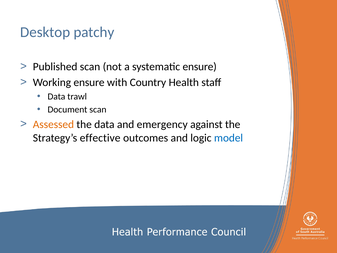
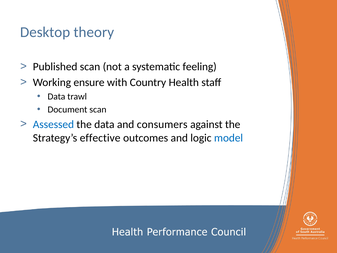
patchy: patchy -> theory (94, 32)
systematic ensure: ensure -> feeling (200, 67)
Assessed colour: orange -> blue (53, 124)
emergency: emergency -> consumers (162, 124)
